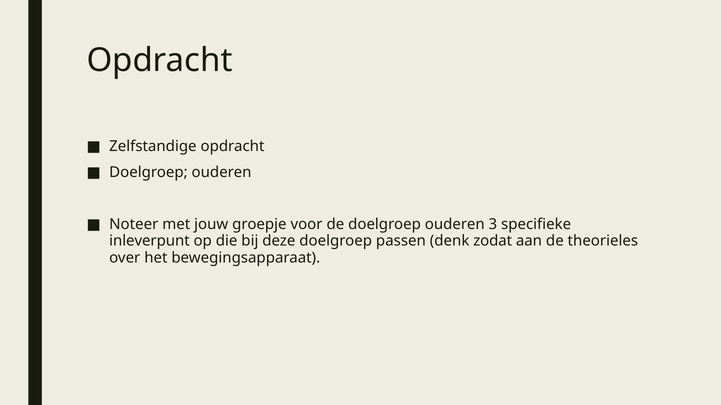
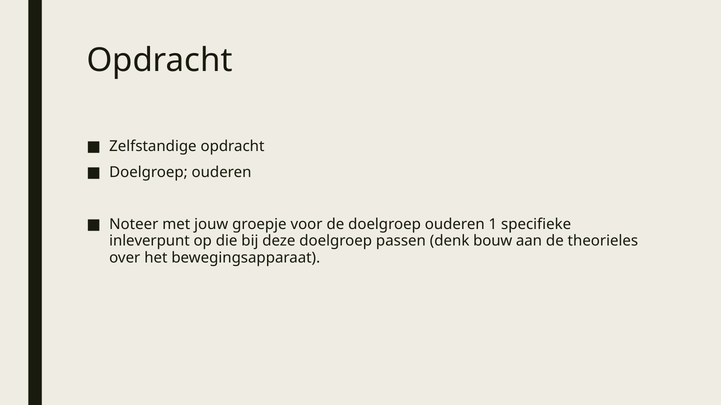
3: 3 -> 1 (493, 224)
zodat: zodat -> bouw (493, 241)
